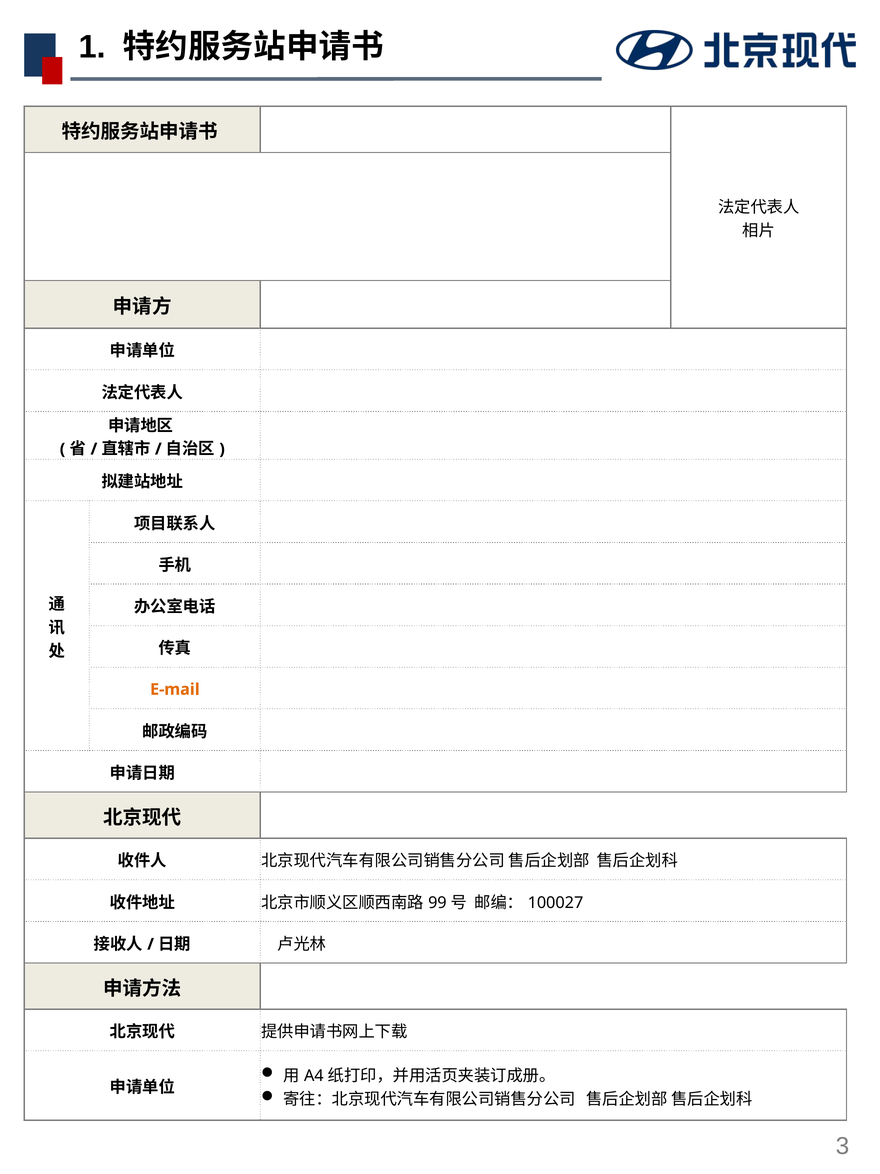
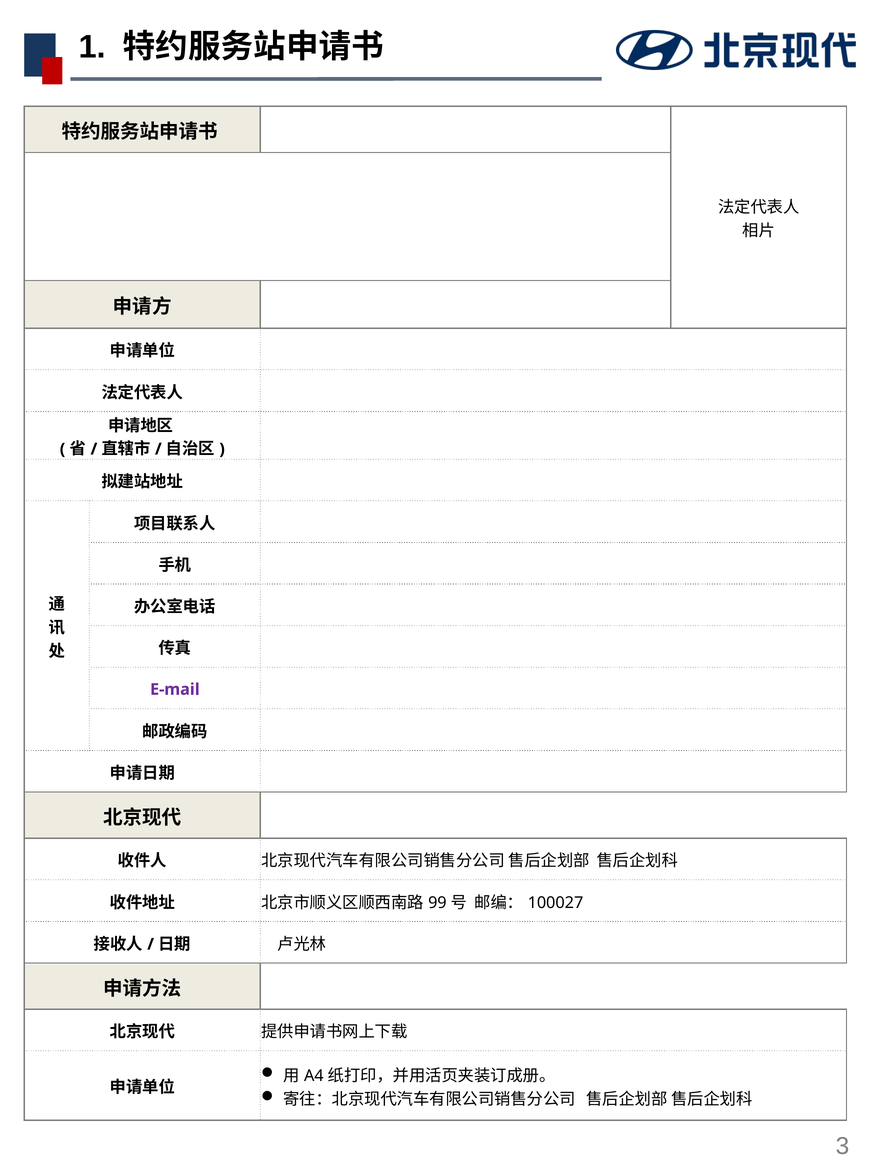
E-mail colour: orange -> purple (175, 689)
